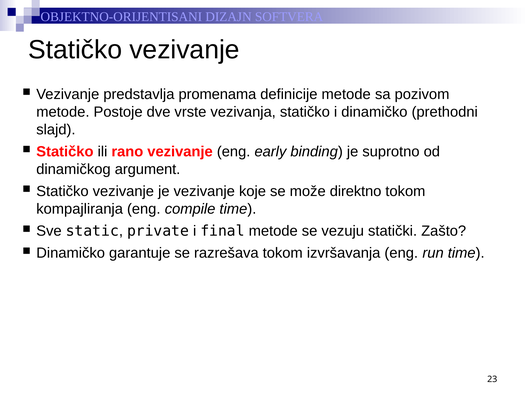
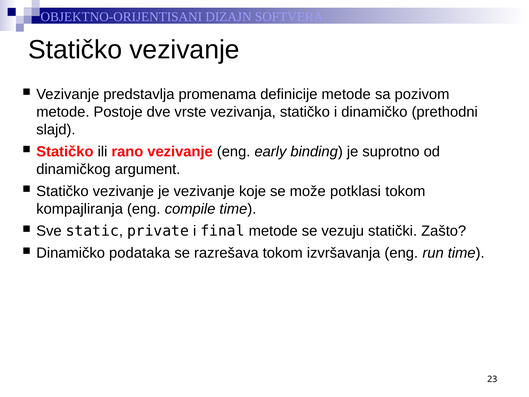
direktno: direktno -> potklasi (355, 191)
garantuje: garantuje -> podataka (140, 253)
